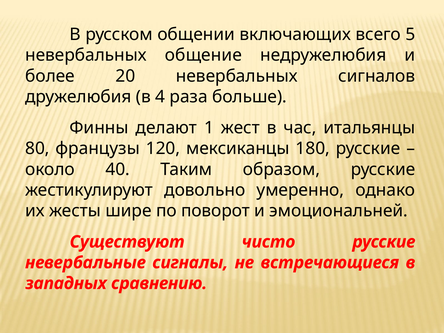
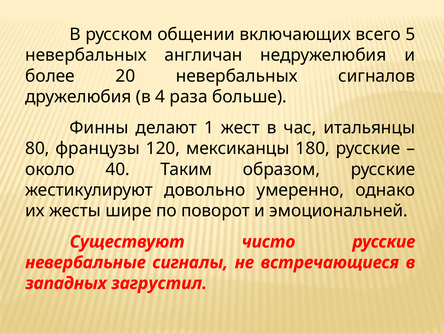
общение: общение -> англичан (204, 55)
сравнению: сравнению -> загрустил (159, 283)
